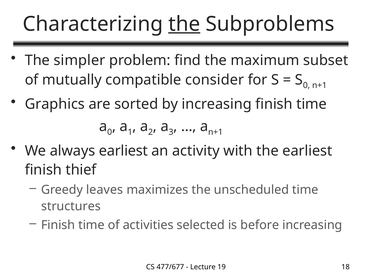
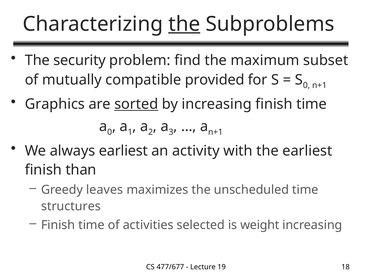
simpler: simpler -> security (80, 60)
consider: consider -> provided (215, 80)
sorted underline: none -> present (136, 104)
thief: thief -> than (81, 170)
before: before -> weight (260, 225)
